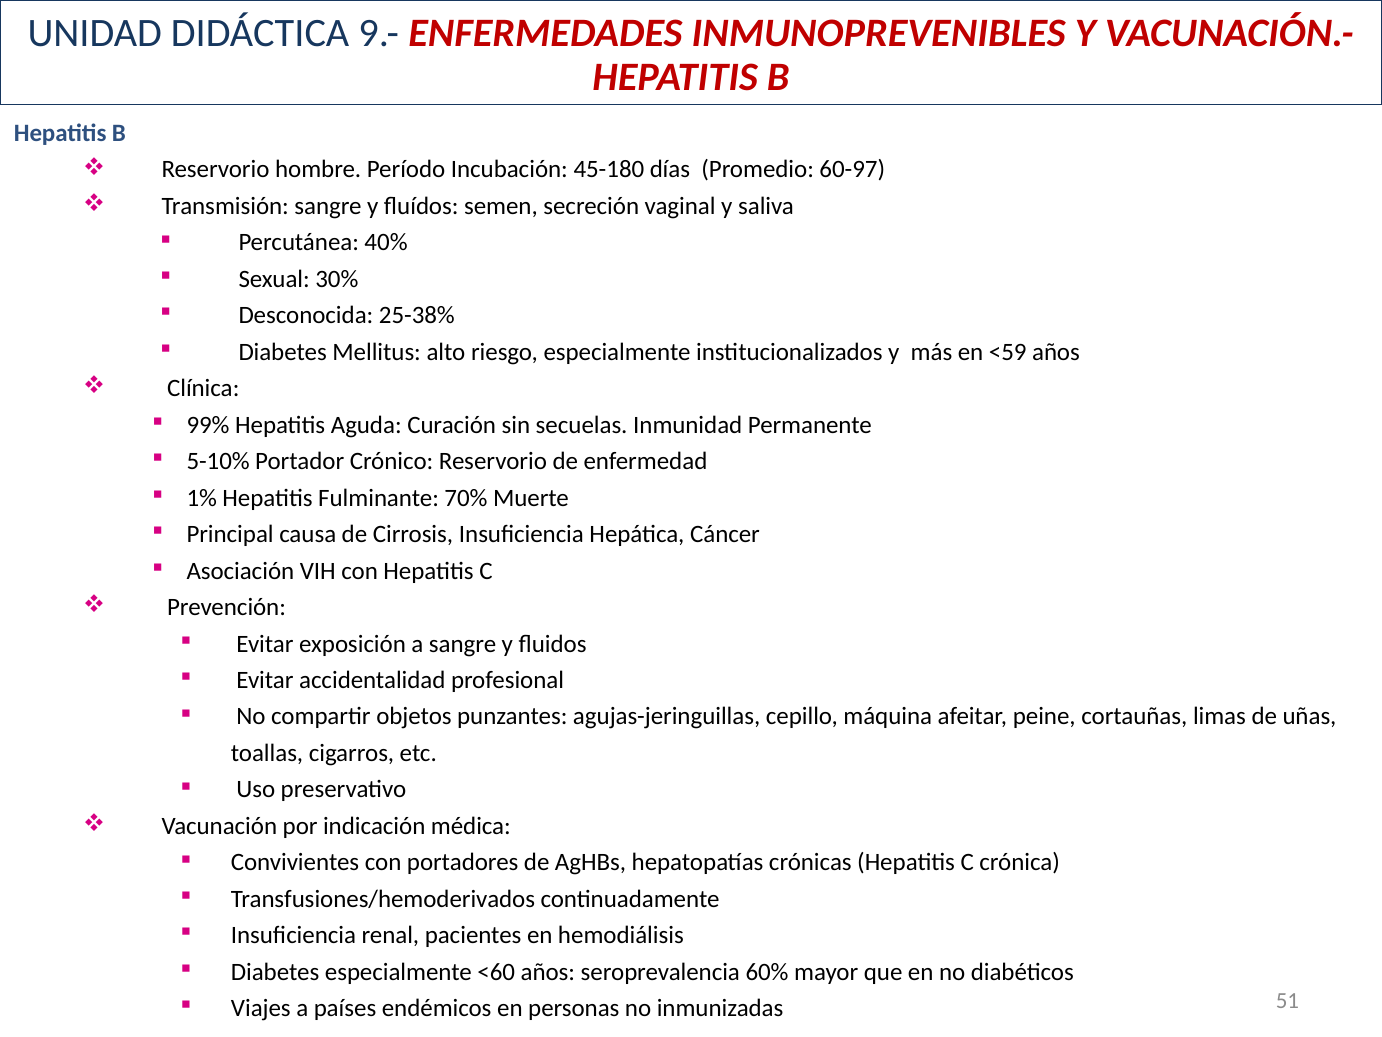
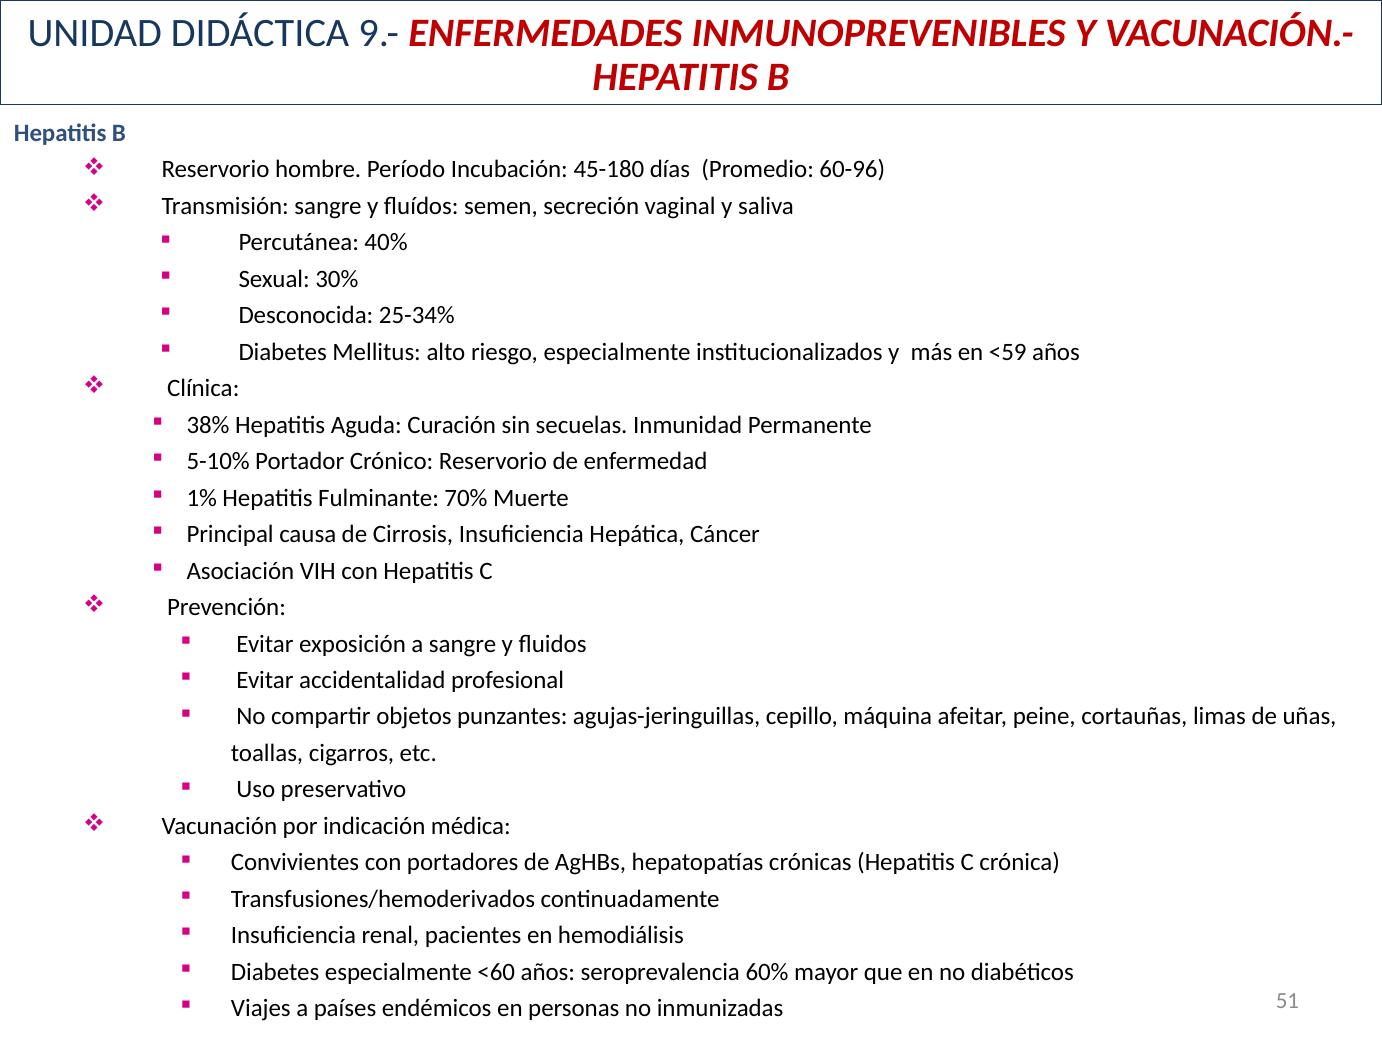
60-97: 60-97 -> 60-96 (852, 170)
25-38%: 25-38% -> 25-34% (417, 315)
99%: 99% -> 38% (208, 425)
